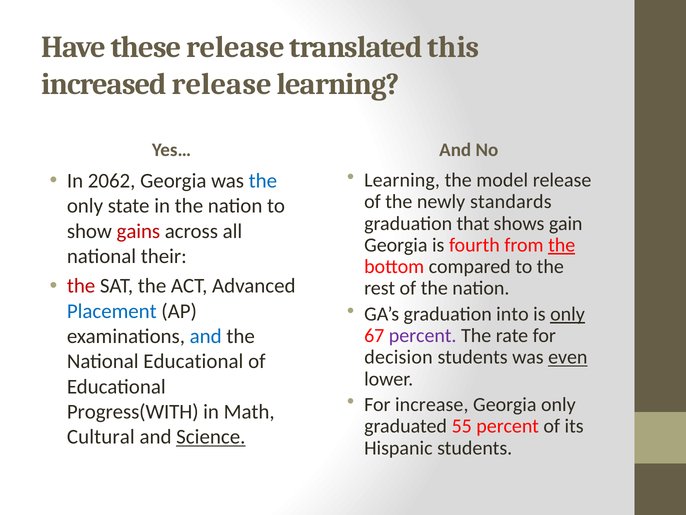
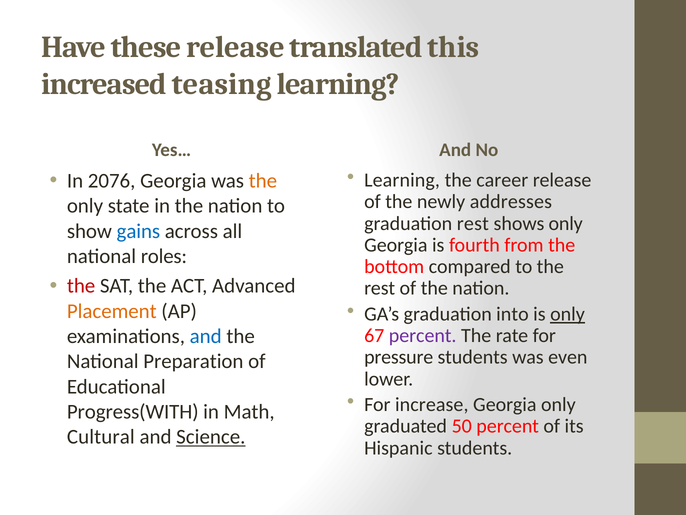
increased release: release -> teasing (222, 84)
model: model -> career (502, 180)
2062: 2062 -> 2076 (112, 181)
the colour: blue -> orange (263, 181)
standards: standards -> addresses (511, 202)
graduation that: that -> rest (473, 223)
shows gain: gain -> only (566, 223)
gains colour: red -> blue (138, 231)
the underline: present -> none (562, 245)
their: their -> roles (164, 256)
Placement colour: blue -> orange (112, 311)
decision: decision -> pressure (399, 357)
even underline: present -> none (568, 357)
National Educational: Educational -> Preparation (193, 361)
55: 55 -> 50 (462, 426)
